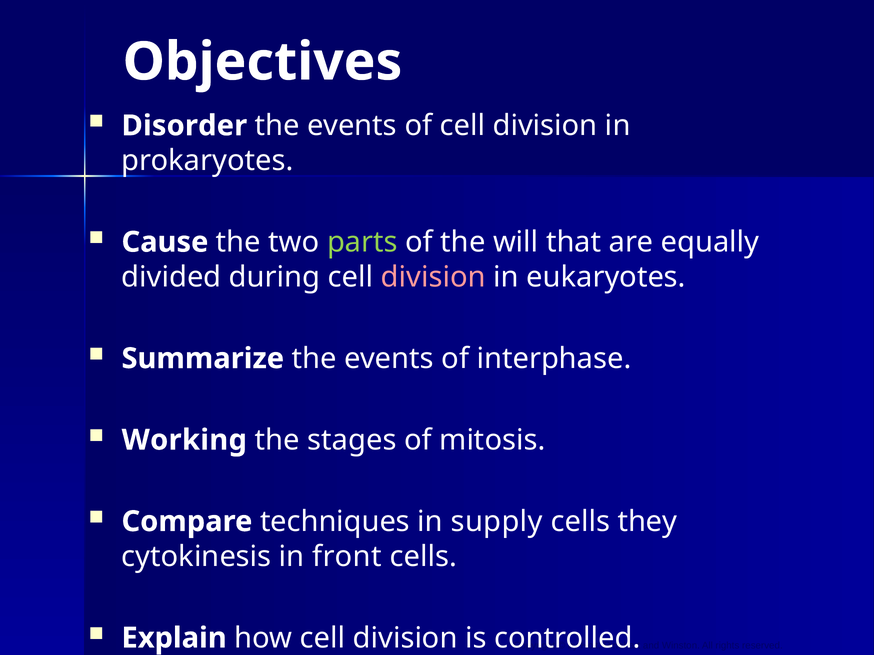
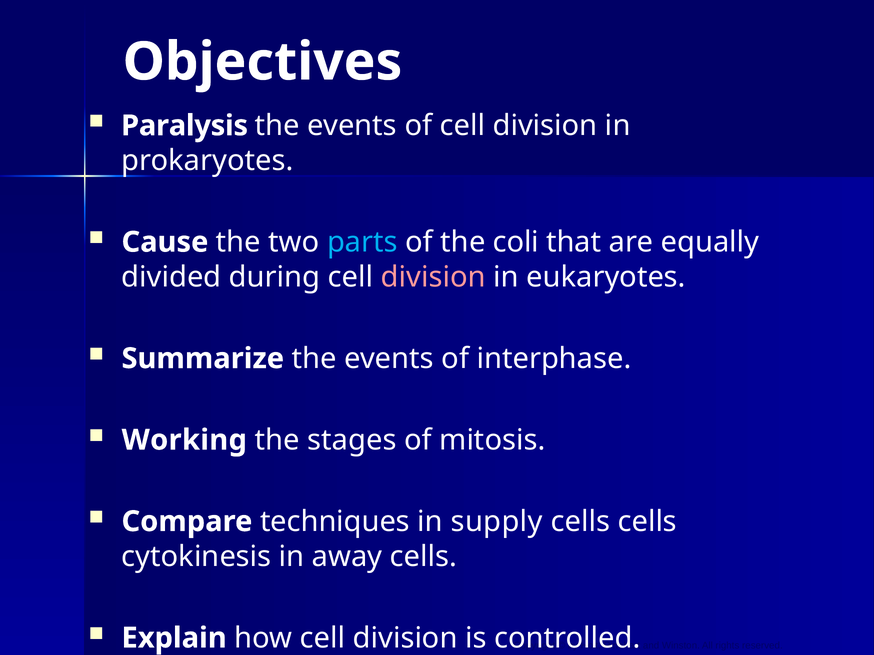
Disorder: Disorder -> Paralysis (185, 126)
parts colour: light green -> light blue (362, 242)
will: will -> coli (516, 242)
cells they: they -> cells (647, 522)
front: front -> away (347, 557)
